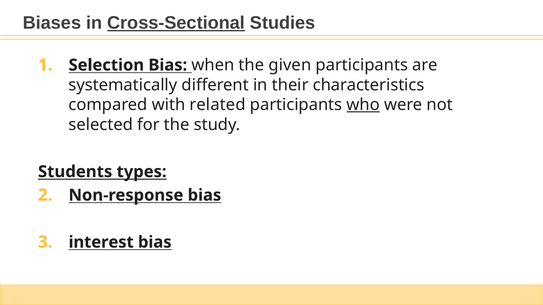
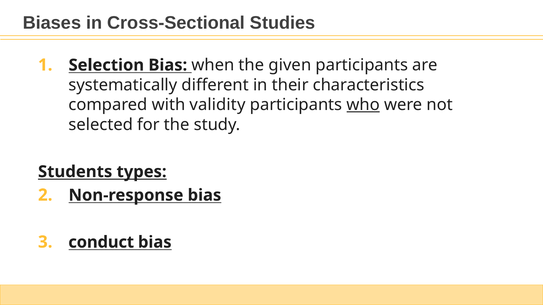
Cross-Sectional underline: present -> none (176, 23)
related: related -> validity (218, 105)
interest: interest -> conduct (101, 242)
